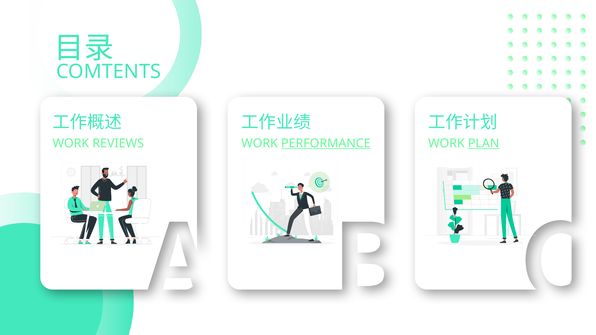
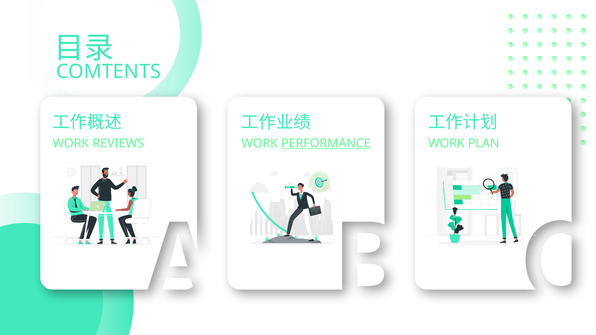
PLAN underline: present -> none (484, 143)
